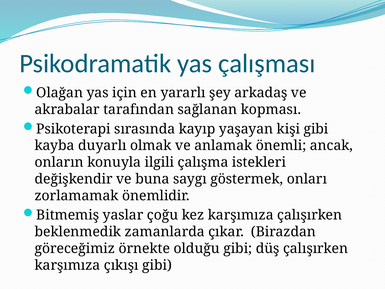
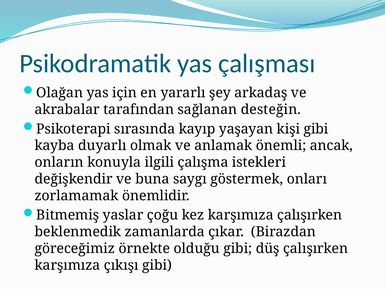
kopması: kopması -> desteğin (271, 109)
